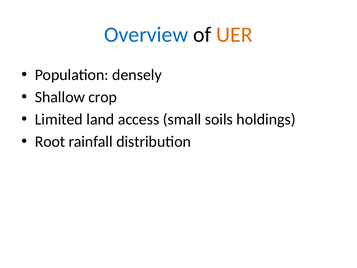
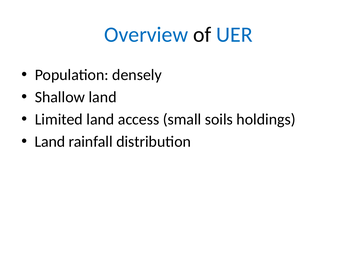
UER colour: orange -> blue (234, 35)
Shallow crop: crop -> land (103, 97)
Root: Root -> Land (50, 142)
